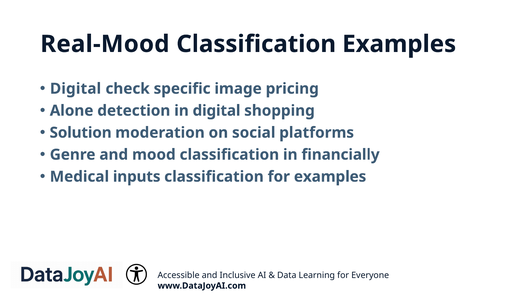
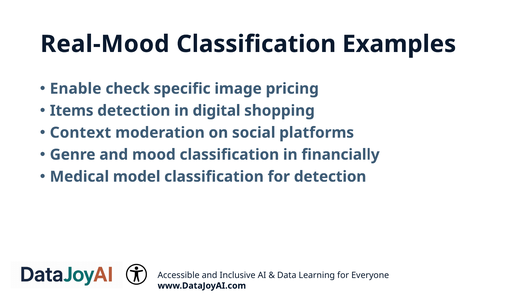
Digital: Digital -> Enable (76, 89)
Alone: Alone -> Items (72, 111)
Solution: Solution -> Context (80, 133)
inputs: inputs -> model (137, 176)
for examples: examples -> detection (330, 176)
